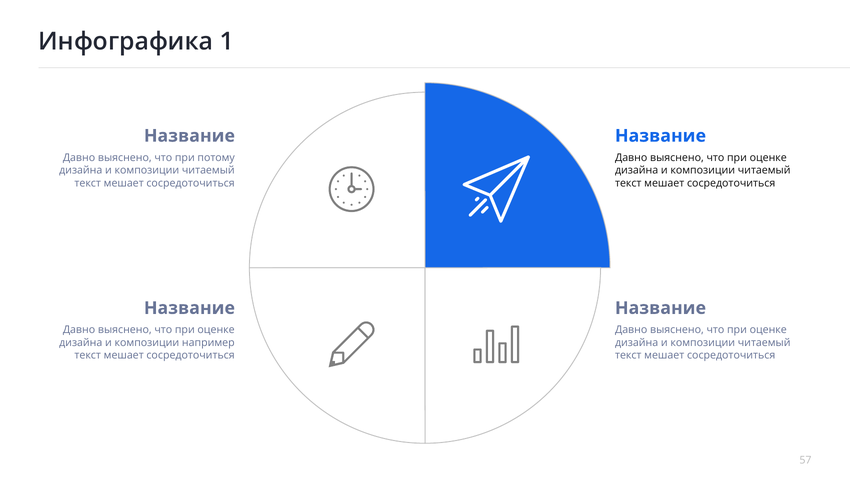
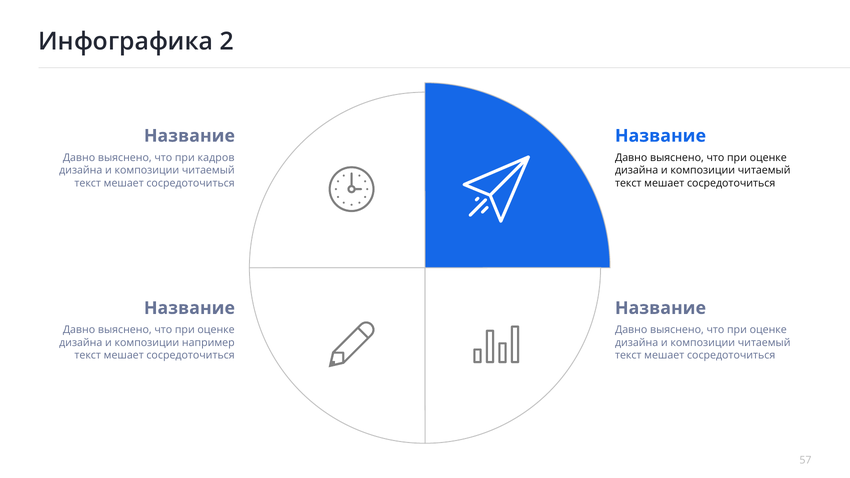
1: 1 -> 2 (227, 42)
потому: потому -> кадров (216, 158)
